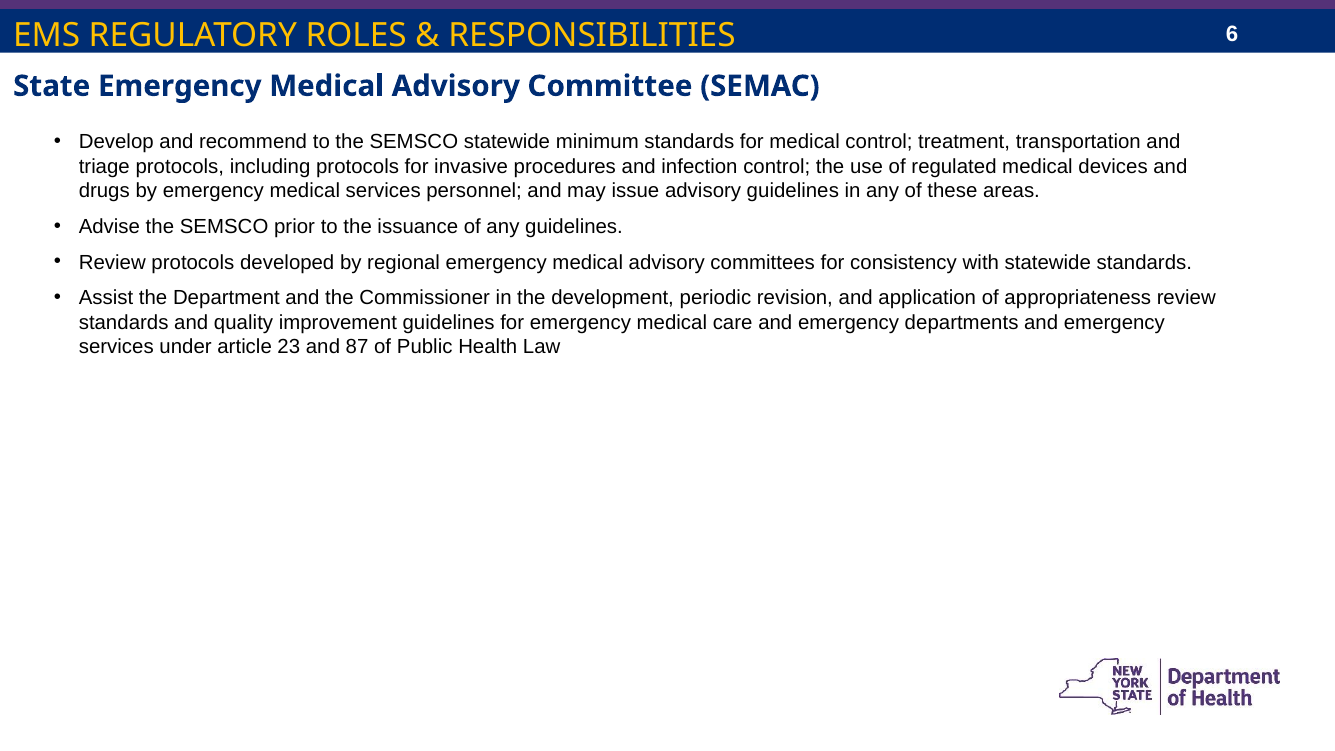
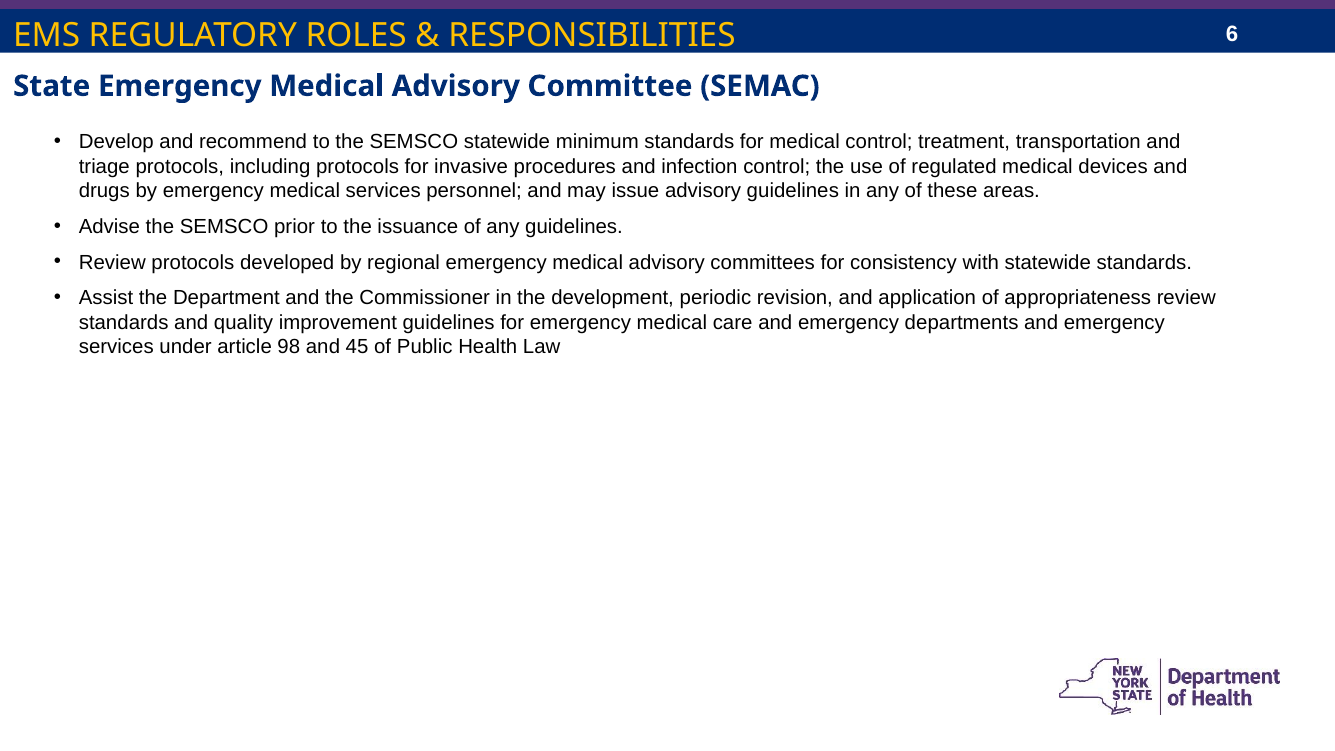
23: 23 -> 98 (289, 347)
87: 87 -> 45 (357, 347)
